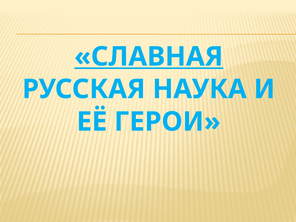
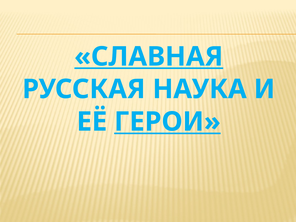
ГЕРОИ underline: none -> present (167, 122)
